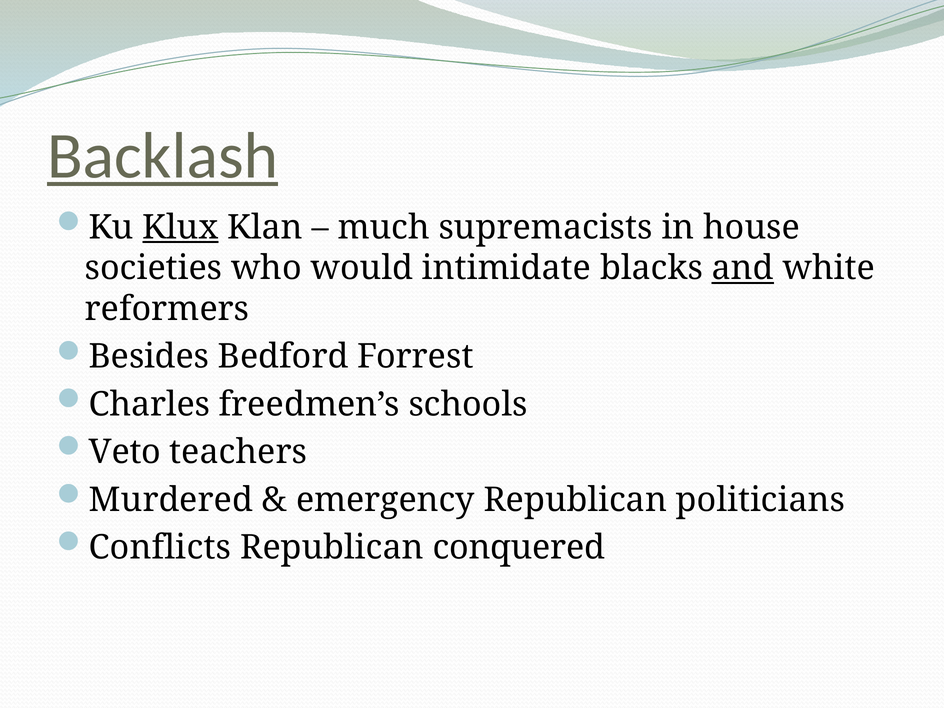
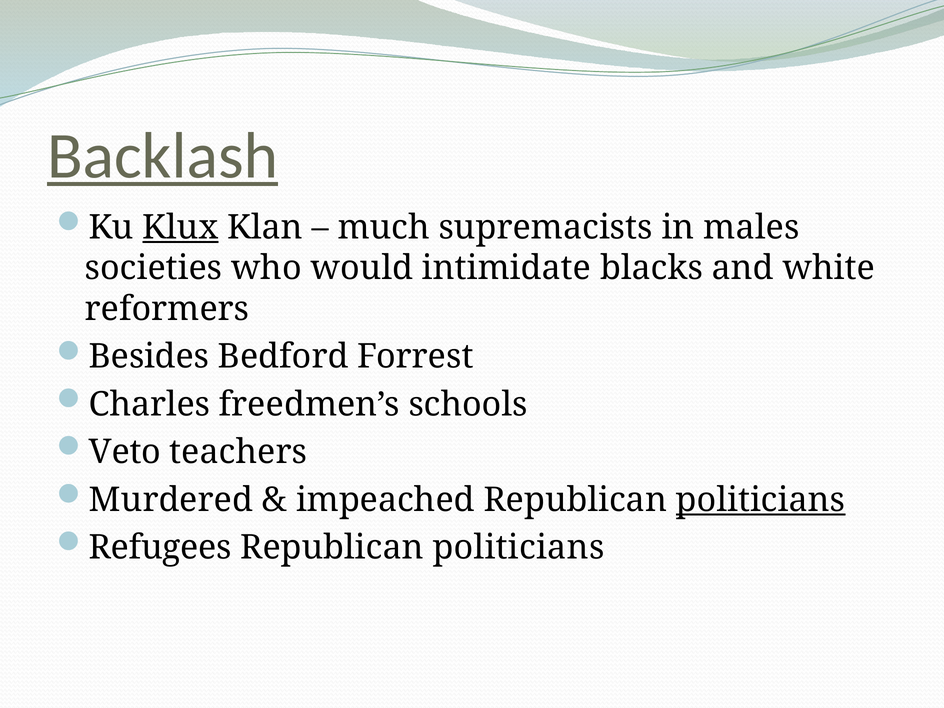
house: house -> males (752, 227)
and underline: present -> none (743, 268)
emergency: emergency -> impeached (385, 500)
politicians underline: none -> present (761, 500)
Conflicts: Conflicts -> Refugees (160, 547)
conquered: conquered -> politicians (519, 547)
